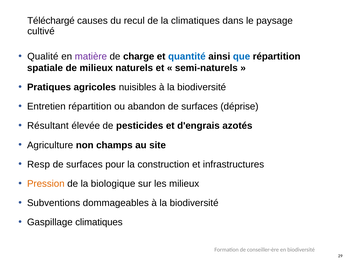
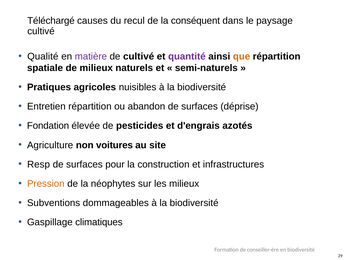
la climatiques: climatiques -> conséquent (195, 21)
de charge: charge -> cultivé (139, 56)
quantité colour: blue -> purple (187, 56)
que colour: blue -> orange (242, 56)
Résultant: Résultant -> Fondation (48, 126)
champs: champs -> voitures (114, 145)
biologique: biologique -> néophytes (113, 184)
